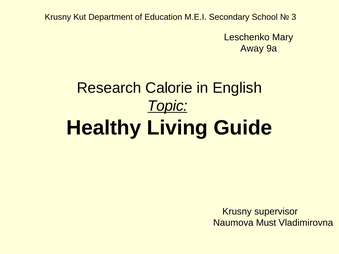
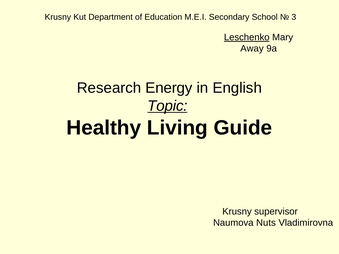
Leschenko underline: none -> present (247, 37)
Calorie: Calorie -> Energy (169, 88)
Must: Must -> Nuts (266, 223)
